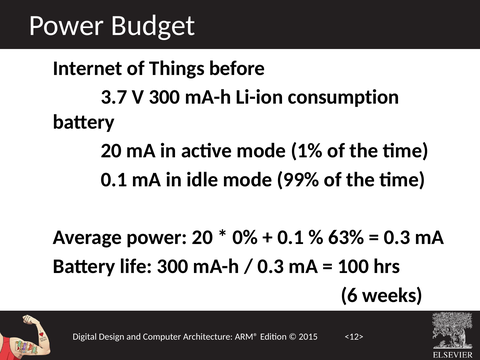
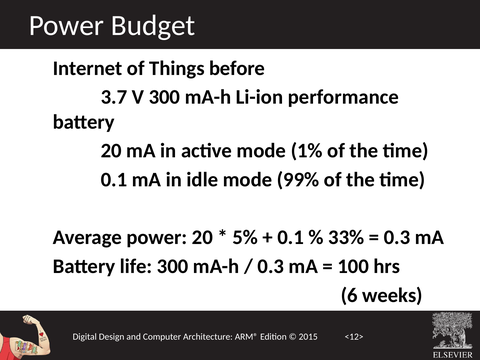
consumption: consumption -> performance (343, 97)
0%: 0% -> 5% (245, 237)
63%: 63% -> 33% (346, 237)
